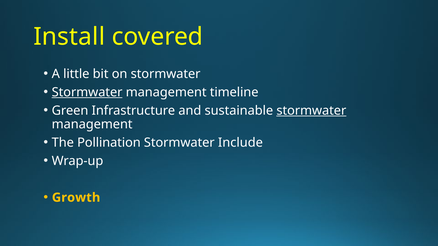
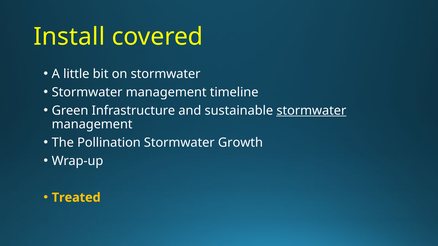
Stormwater underline: present -> none (87, 92)
Include: Include -> Growth (240, 143)
Growth: Growth -> Treated (76, 198)
